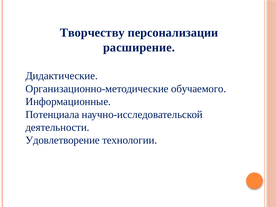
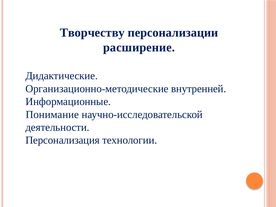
обучаемого: обучаемого -> внутренней (199, 89)
Потенциала: Потенциала -> Понимание (52, 114)
Удовлетворение: Удовлетворение -> Персонализация (63, 140)
